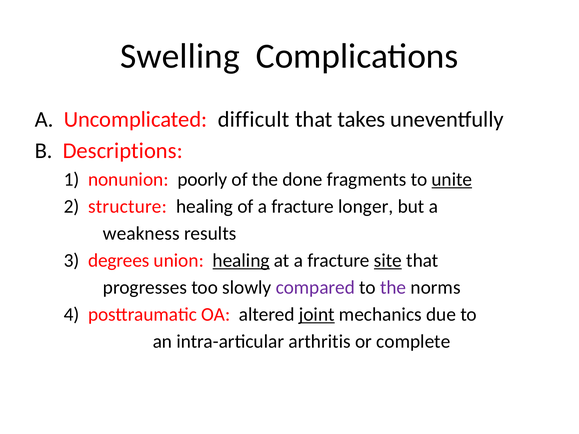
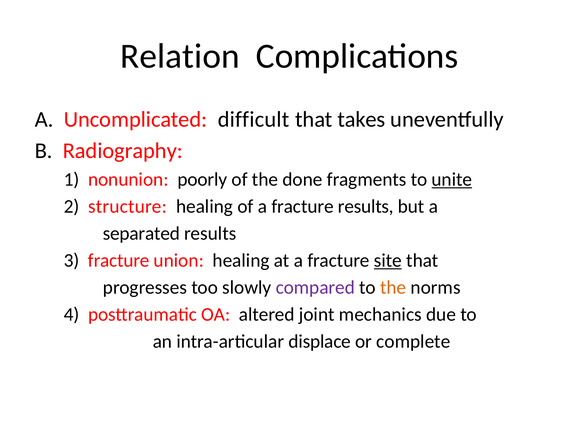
Swelling: Swelling -> Relation (180, 56)
Descriptions: Descriptions -> Radiography (123, 151)
fracture longer: longer -> results (366, 207)
weakness: weakness -> separated (141, 234)
3 degrees: degrees -> fracture (119, 261)
healing underline: present -> none (241, 261)
the colour: purple -> orange (393, 288)
joint underline: present -> none (317, 315)
arthritis: arthritis -> displace (320, 342)
